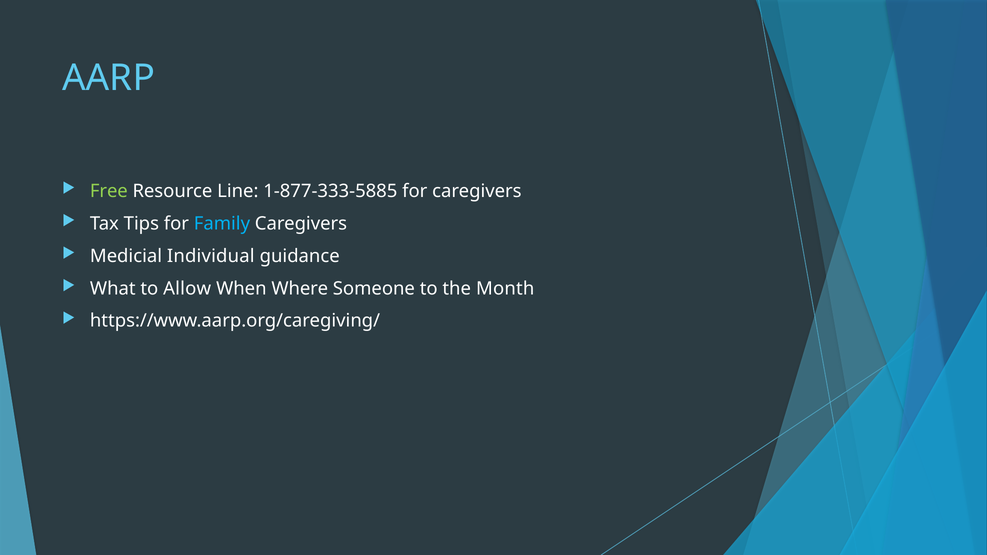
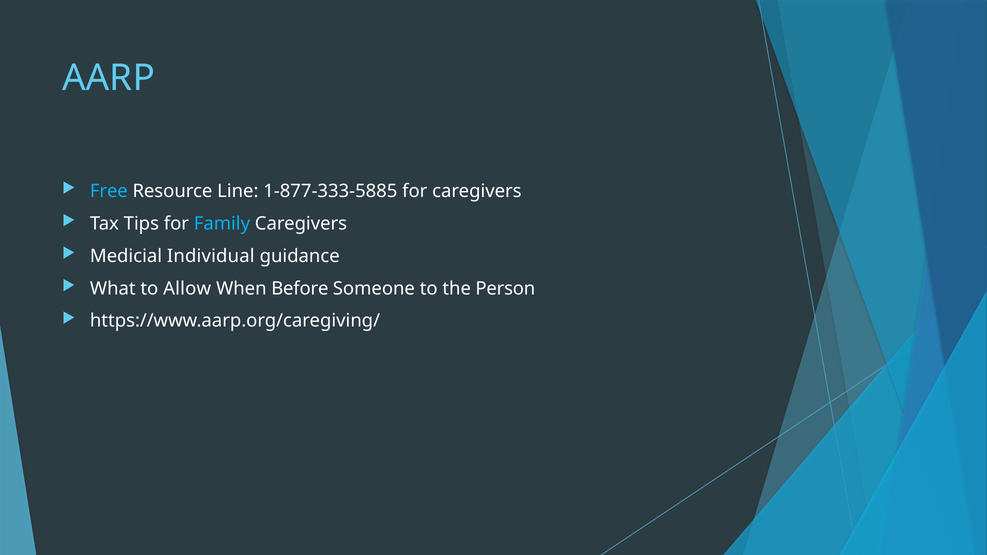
Free colour: light green -> light blue (109, 191)
Where: Where -> Before (300, 289)
Month: Month -> Person (505, 289)
